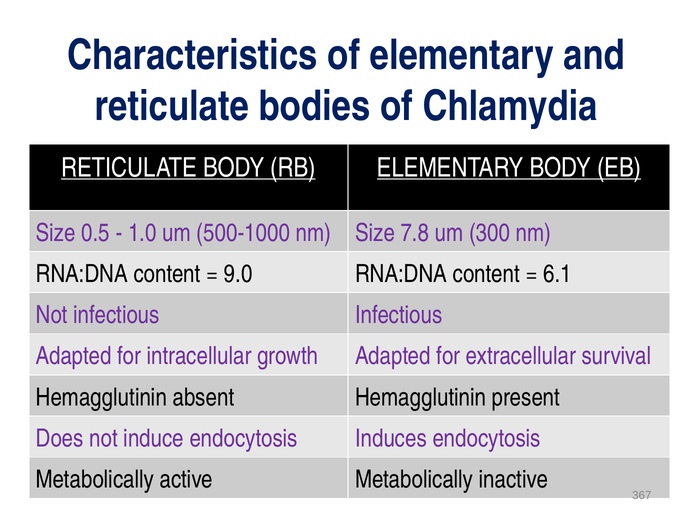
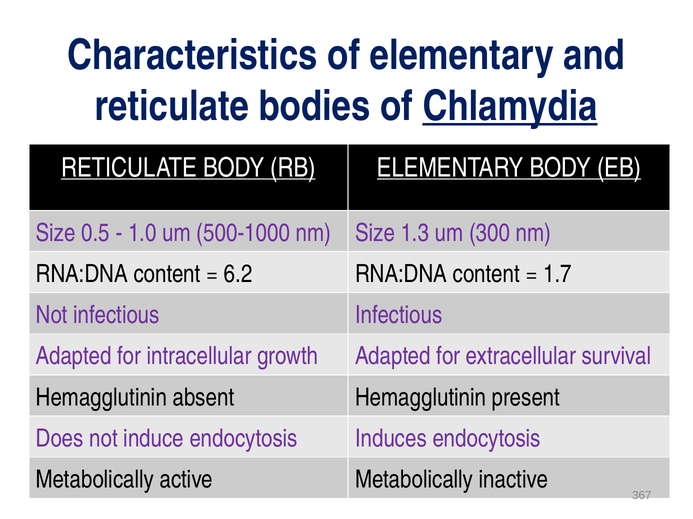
Chlamydia underline: none -> present (510, 106)
7.8: 7.8 -> 1.3 (415, 233)
9.0: 9.0 -> 6.2 (238, 274)
6.1: 6.1 -> 1.7 (557, 274)
